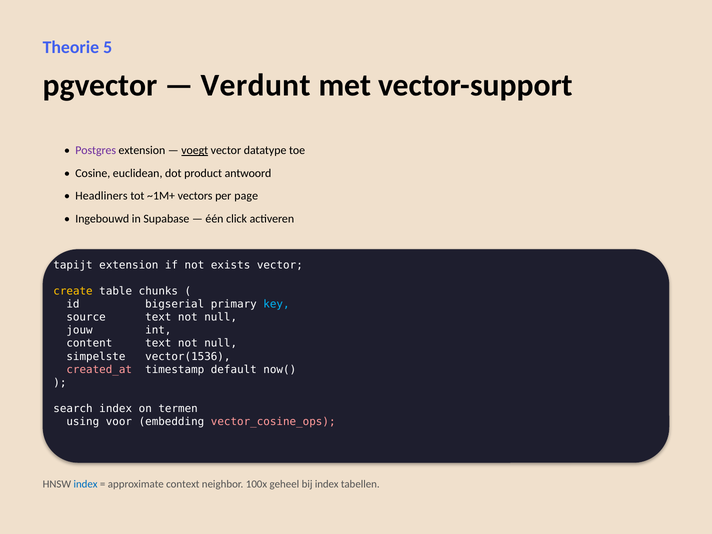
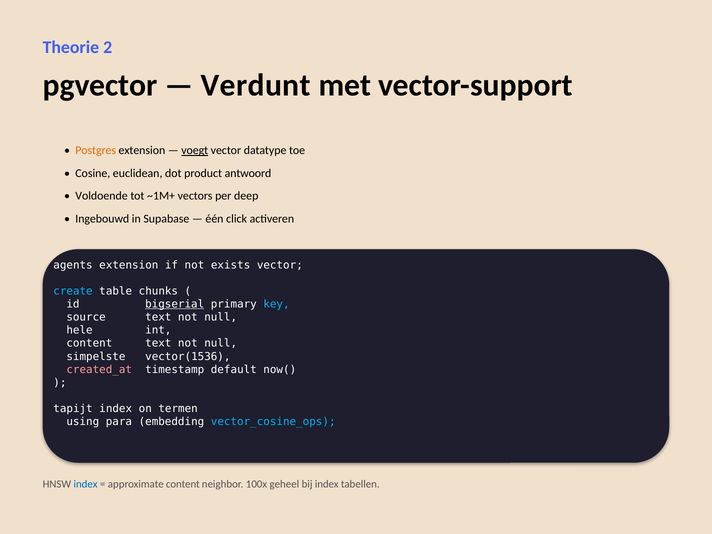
5: 5 -> 2 (108, 47)
Postgres colour: purple -> orange (96, 150)
Headliners: Headliners -> Voldoende (101, 196)
page: page -> deep (246, 196)
tapijt: tapijt -> agents (73, 265)
create colour: yellow -> light blue (73, 291)
bigserial underline: none -> present (175, 304)
jouw: jouw -> hele (80, 330)
search: search -> tapijt (73, 409)
voor: voor -> para (119, 422)
vector_cosine_ops colour: pink -> light blue (273, 422)
approximate context: context -> content (183, 484)
